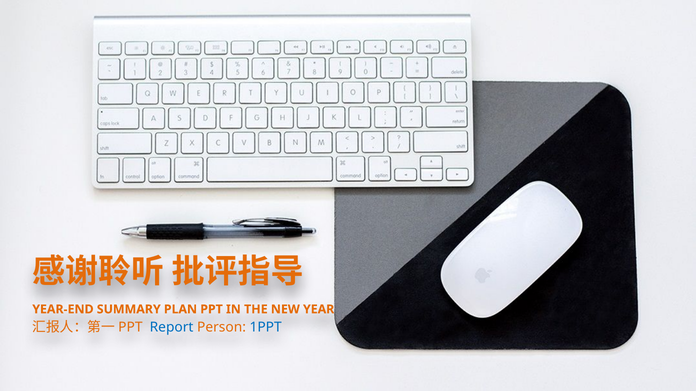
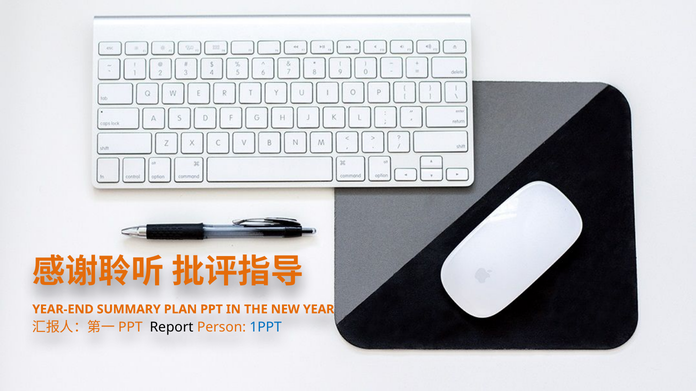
Report colour: blue -> black (172, 328)
